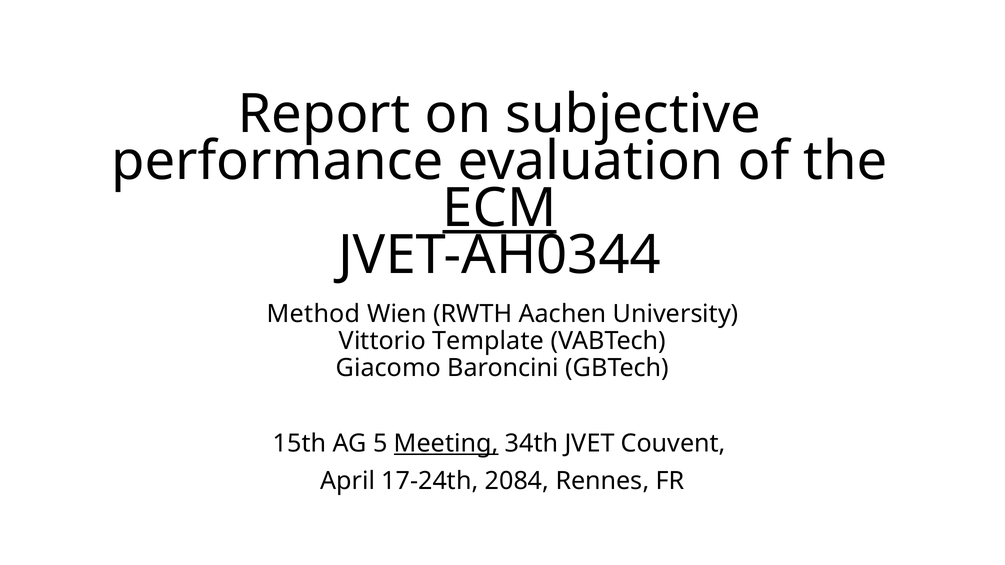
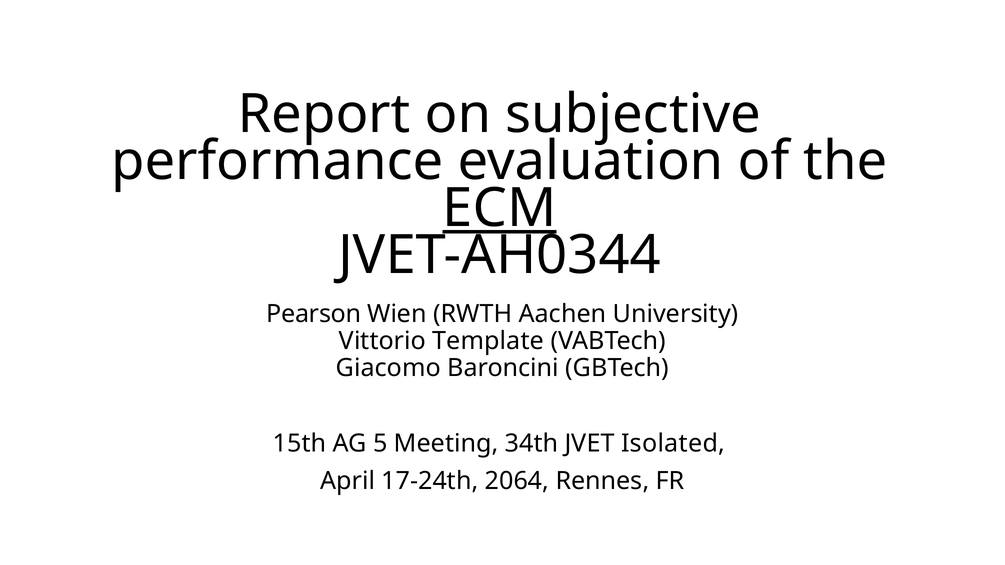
Method: Method -> Pearson (314, 314)
Meeting underline: present -> none (446, 444)
Couvent: Couvent -> Isolated (673, 444)
2084: 2084 -> 2064 (517, 481)
